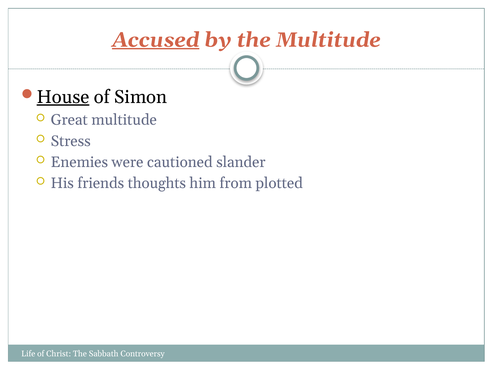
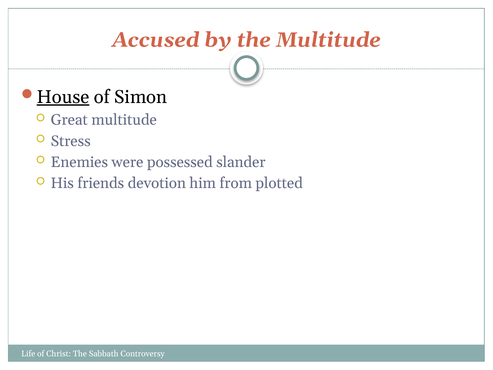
Accused underline: present -> none (156, 40)
cautioned: cautioned -> possessed (180, 162)
thoughts: thoughts -> devotion (157, 183)
